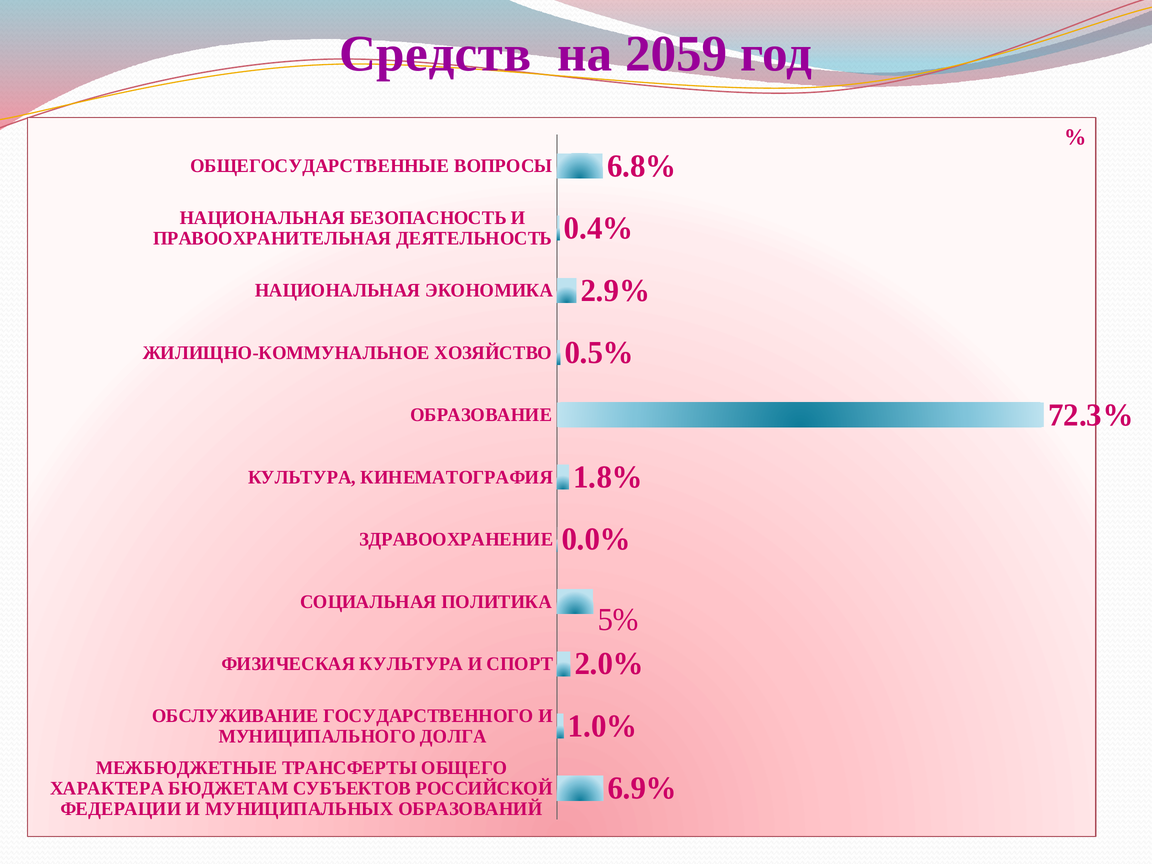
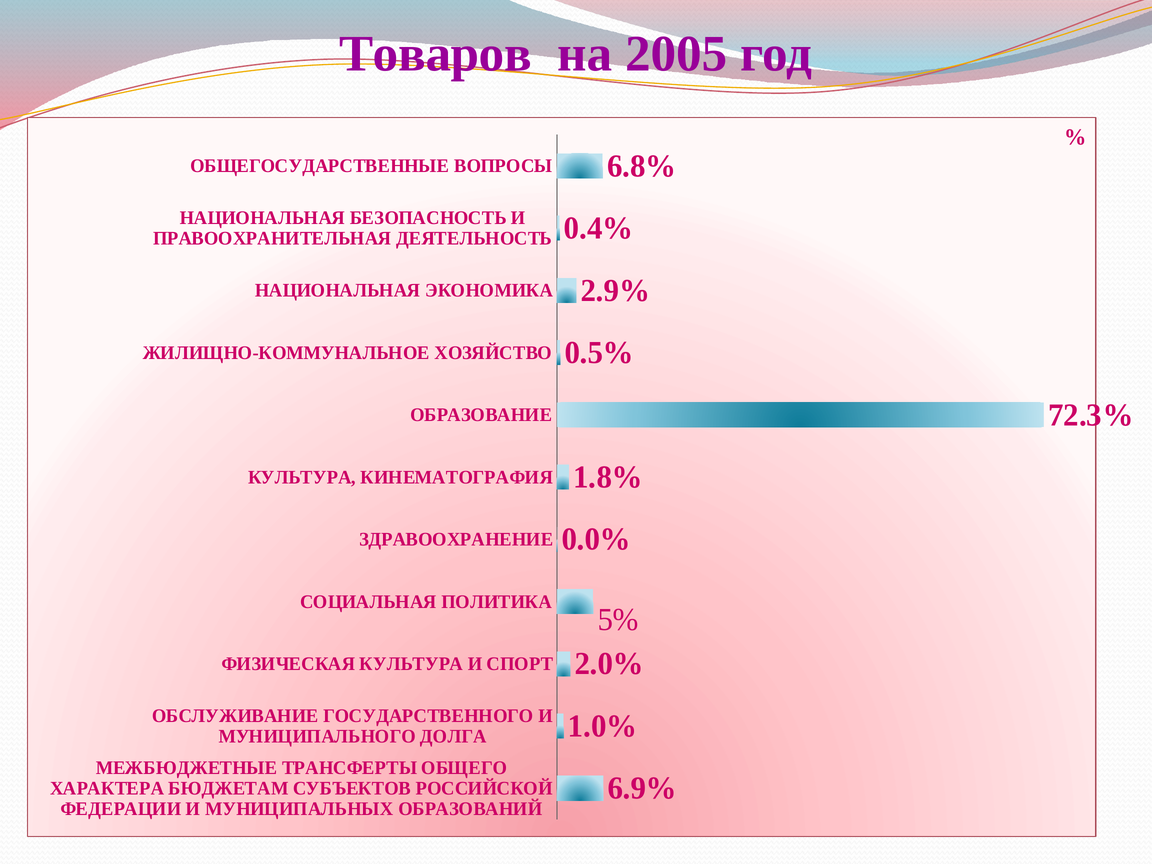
Средств: Средств -> Товаров (435, 54)
2059: 2059 -> 2005 (676, 54)
